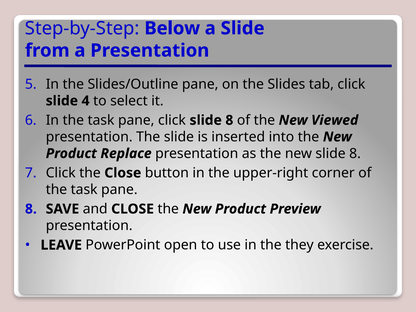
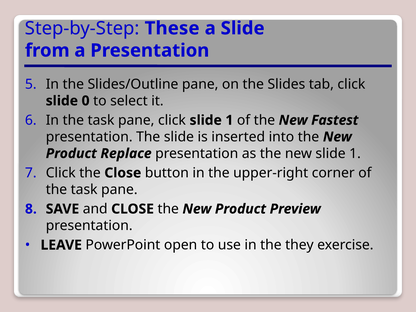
Below: Below -> These (172, 28)
4: 4 -> 0 (86, 101)
click slide 8: 8 -> 1 (229, 120)
Viewed: Viewed -> Fastest (335, 120)
new slide 8: 8 -> 1 (355, 154)
